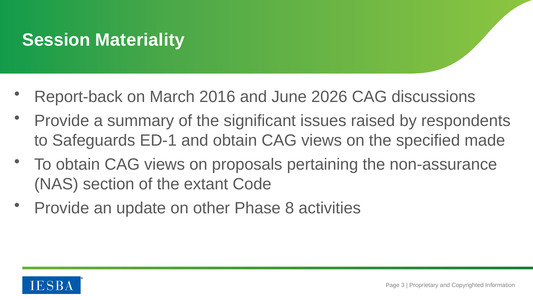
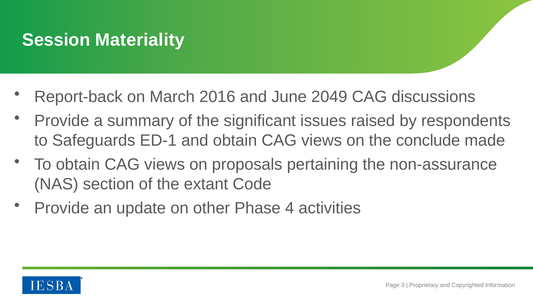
2026: 2026 -> 2049 (329, 97)
specified: specified -> conclude (428, 140)
8: 8 -> 4 (290, 208)
